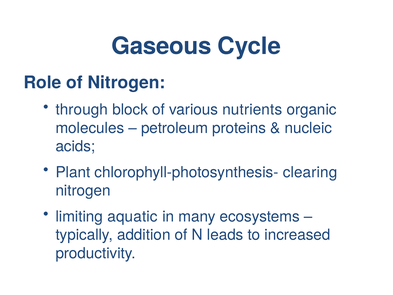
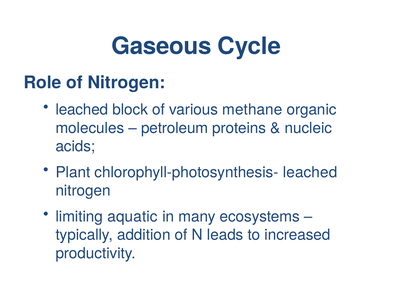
through: through -> leached (82, 110)
nutrients: nutrients -> methane (252, 110)
chlorophyll-photosynthesis- clearing: clearing -> leached (310, 172)
